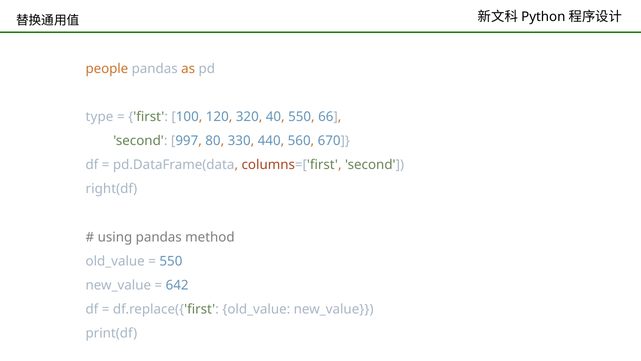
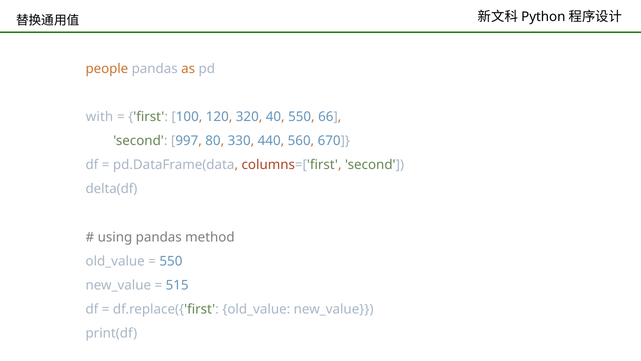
type: type -> with (100, 117)
right(df: right(df -> delta(df (111, 189)
642: 642 -> 515 (177, 285)
